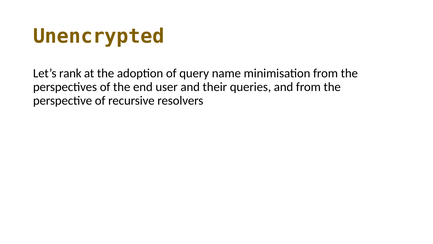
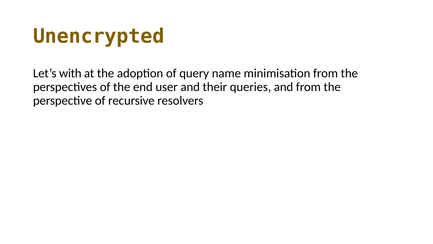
rank: rank -> with (70, 73)
